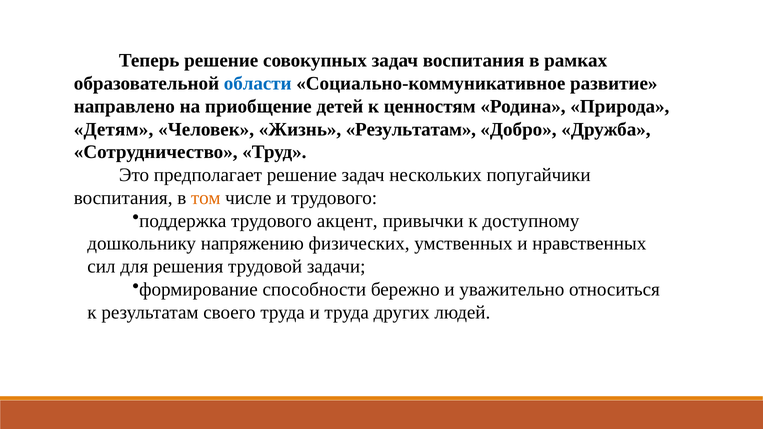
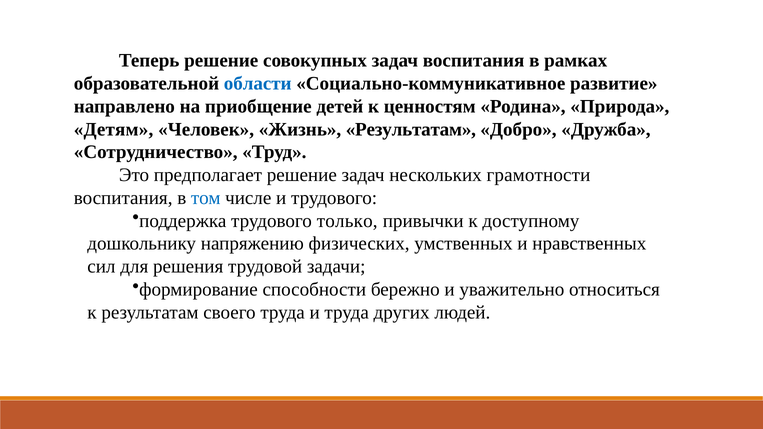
попугайчики: попугайчики -> грамотности (538, 175)
том colour: orange -> blue (206, 198)
акцент: акцент -> только (347, 221)
